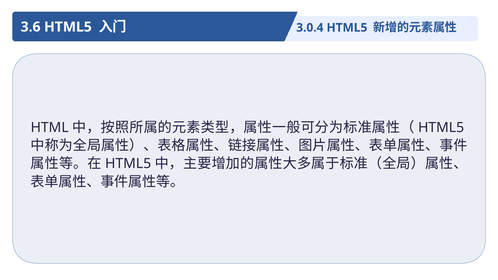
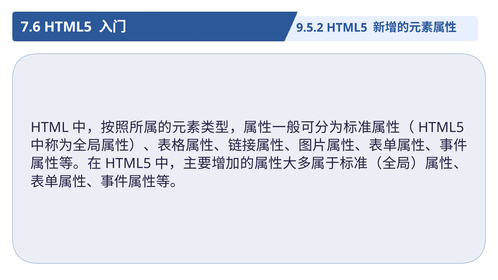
3.6: 3.6 -> 7.6 (31, 27)
3.0.4: 3.0.4 -> 9.5.2 (310, 28)
